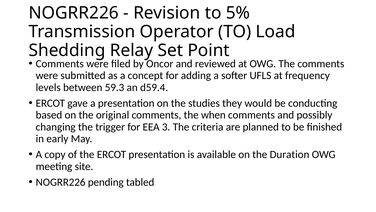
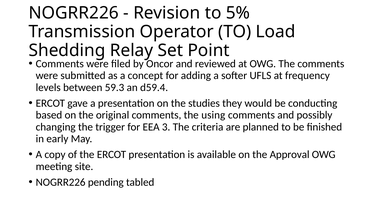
when: when -> using (213, 115)
Duration: Duration -> Approval (290, 154)
